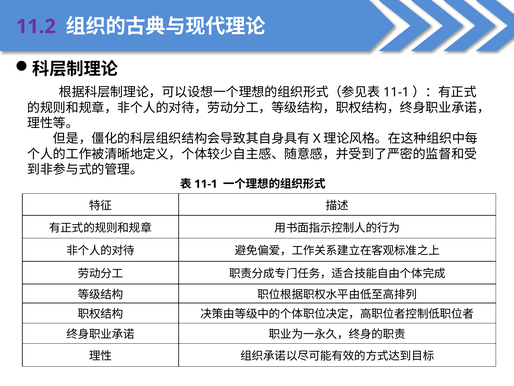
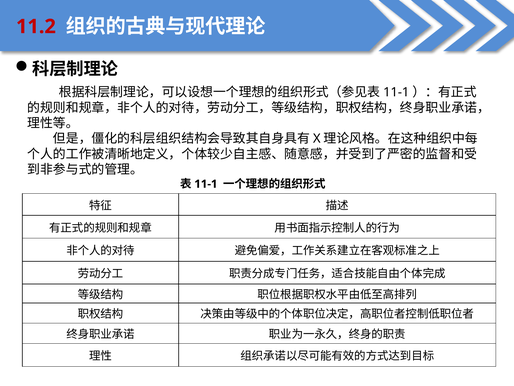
11.2 colour: purple -> red (36, 27)
